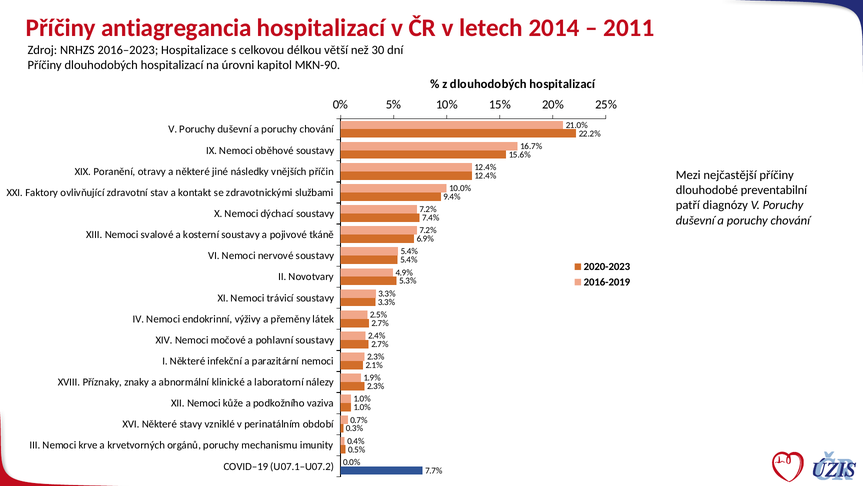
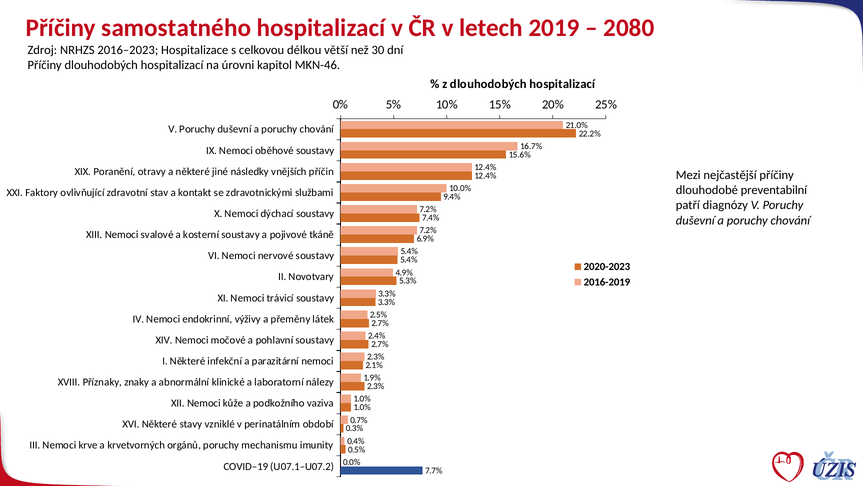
antiagregancia: antiagregancia -> samostatného (176, 28)
2014: 2014 -> 2019 (554, 28)
2011: 2011 -> 2080 (629, 28)
MKN-90: MKN-90 -> MKN-46 (317, 65)
